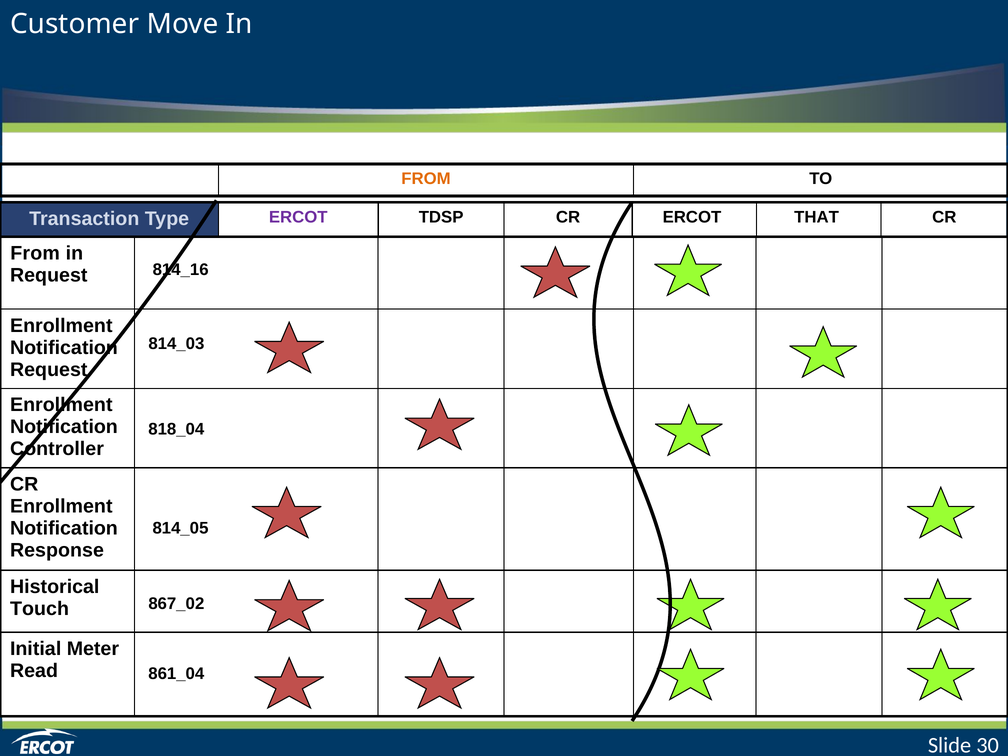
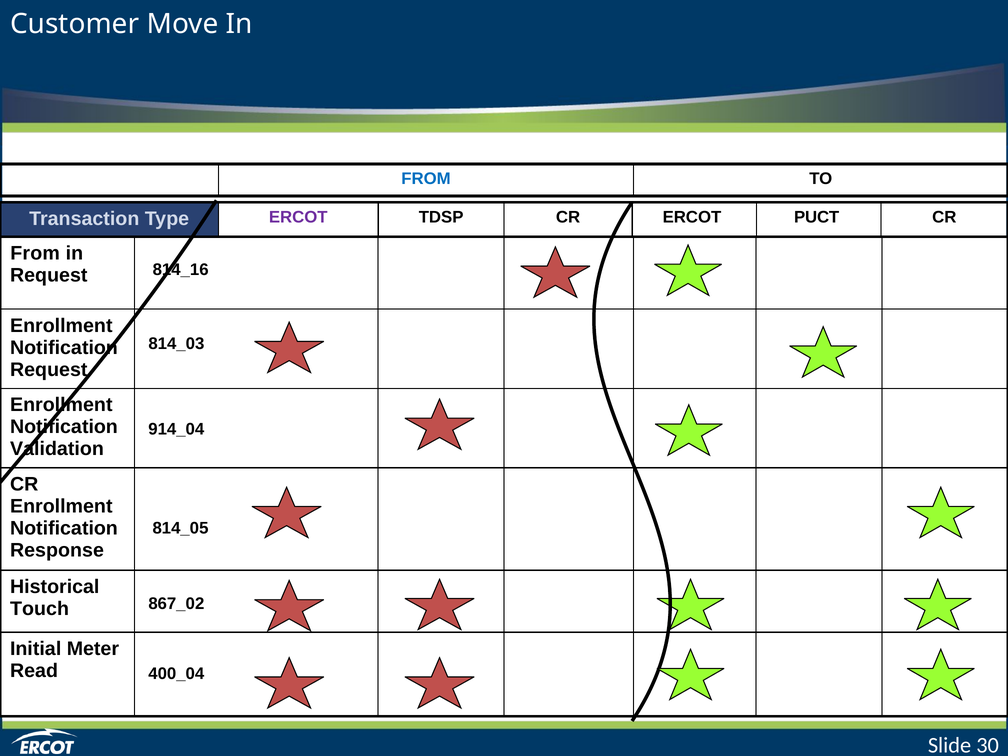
FROM colour: orange -> blue (426, 179)
THAT: THAT -> PUCT (817, 217)
818_04: 818_04 -> 914_04 (176, 429)
Controller: Controller -> Validation (57, 449)
861_04: 861_04 -> 400_04 (176, 674)
